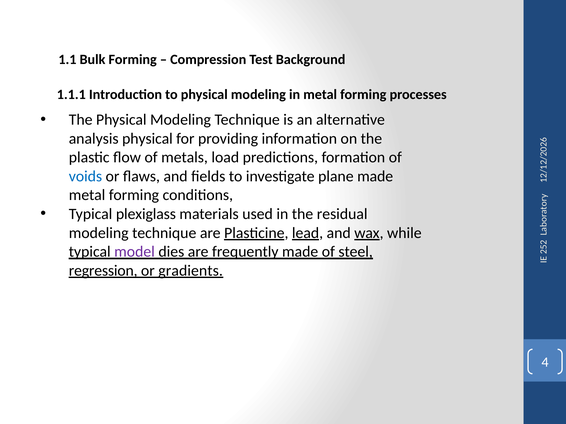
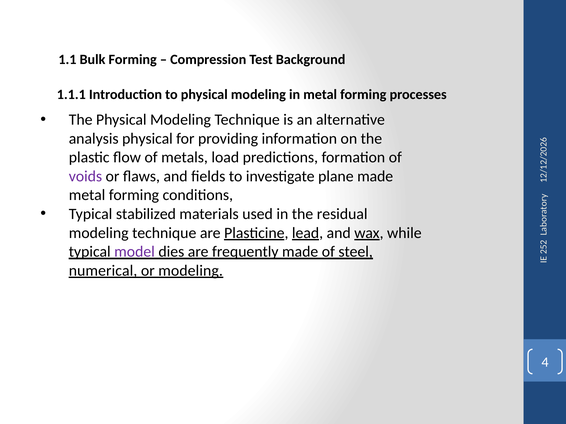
voids colour: blue -> purple (85, 176)
plexiglass: plexiglass -> stabilized (146, 214)
regression: regression -> numerical (103, 271)
or gradients: gradients -> modeling (191, 271)
